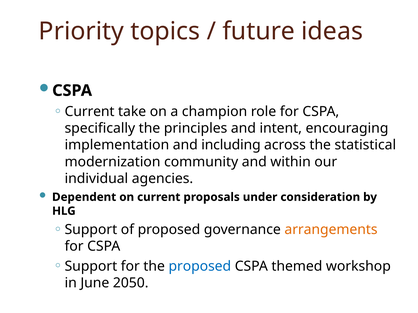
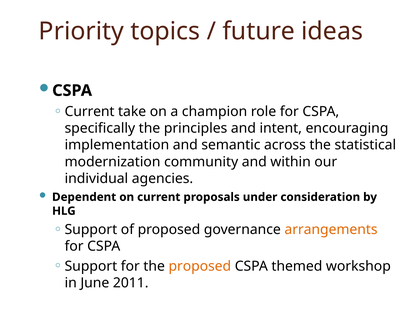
including: including -> semantic (231, 145)
proposed colour: blue -> orange (200, 267)
2050: 2050 -> 2011 (131, 283)
